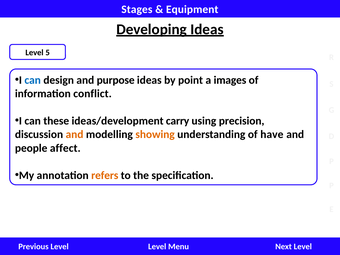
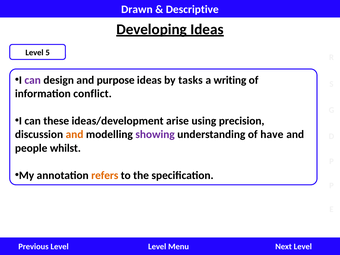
Stages: Stages -> Drawn (137, 9)
Equipment: Equipment -> Descriptive (192, 9)
can colour: blue -> purple (33, 80)
point: point -> tasks (190, 80)
images: images -> writing (230, 80)
carry: carry -> arise (177, 121)
showing colour: orange -> purple (155, 134)
affect: affect -> whilst (65, 148)
